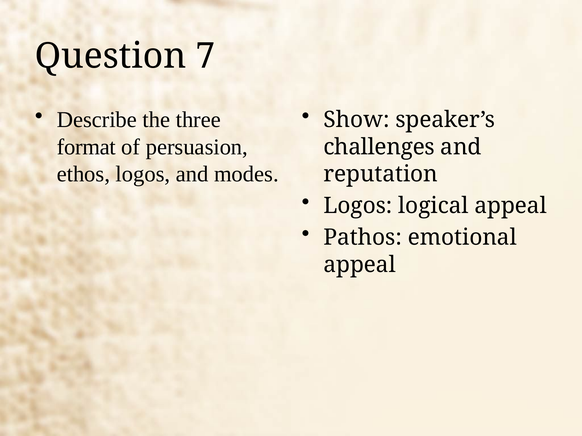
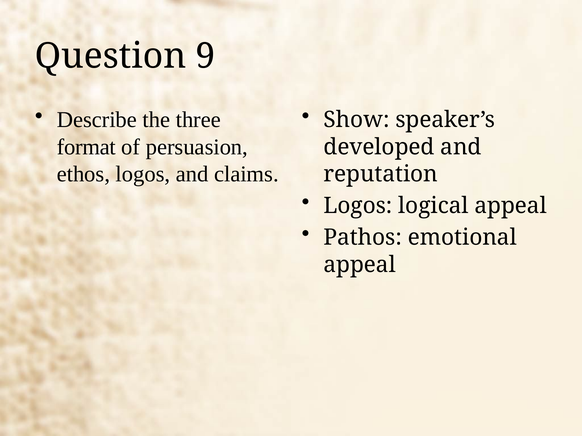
7: 7 -> 9 (205, 56)
challenges: challenges -> developed (379, 147)
modes: modes -> claims (246, 174)
